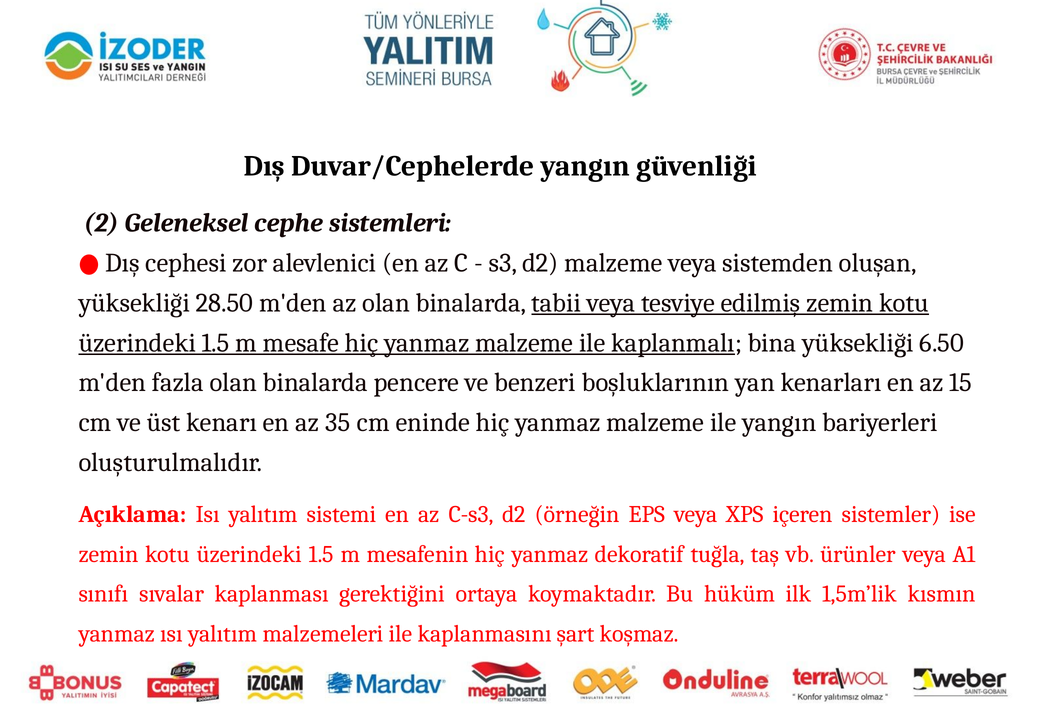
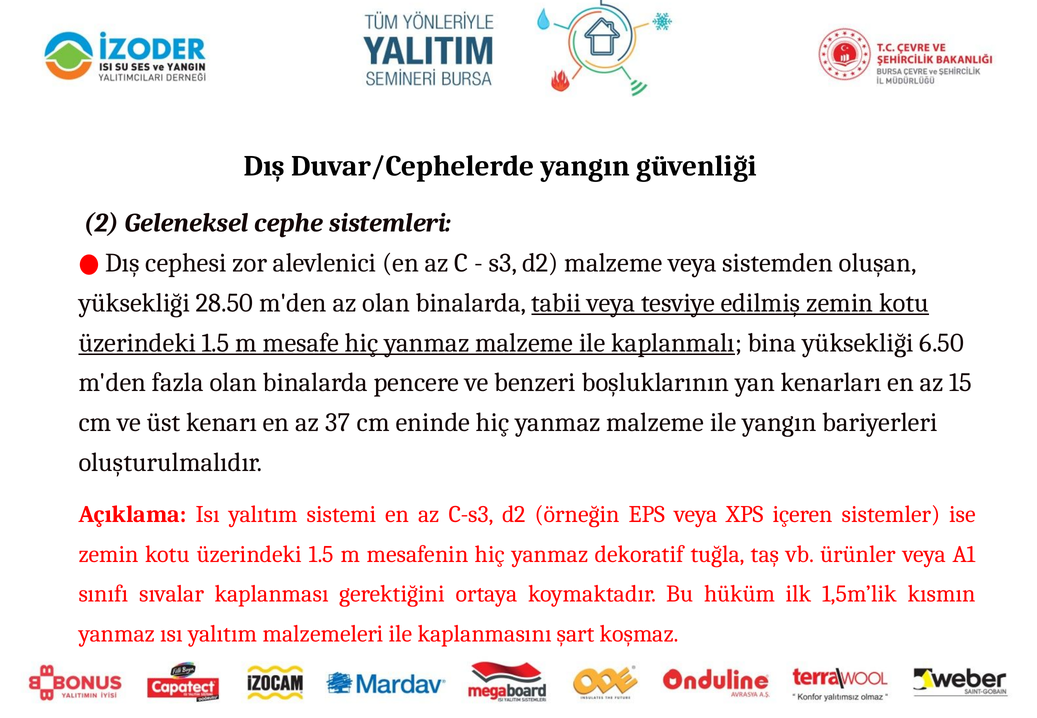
35: 35 -> 37 (338, 423)
